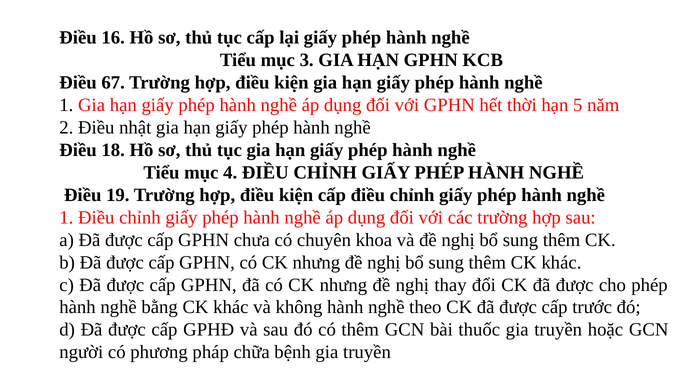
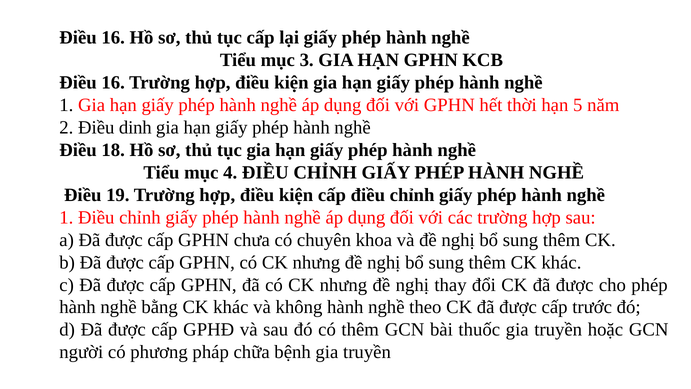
67: 67 -> 16 (113, 83)
nhật: nhật -> dinh (135, 128)
